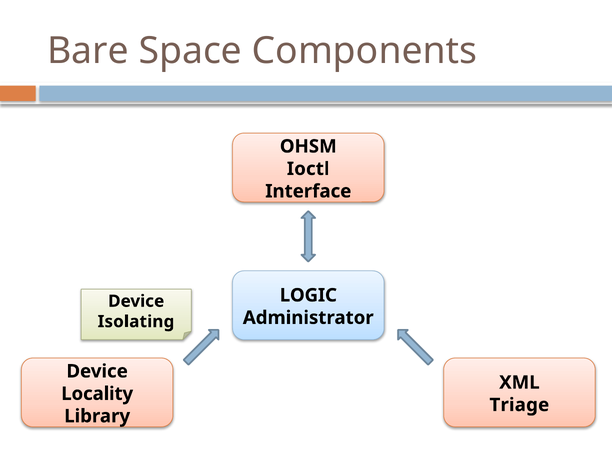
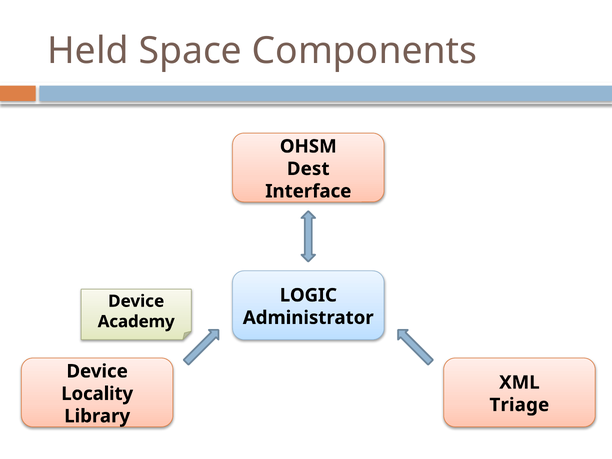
Bare: Bare -> Held (88, 51)
Ioctl: Ioctl -> Dest (308, 169)
Isolating: Isolating -> Academy (136, 322)
